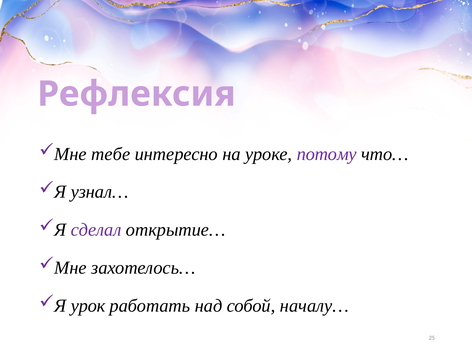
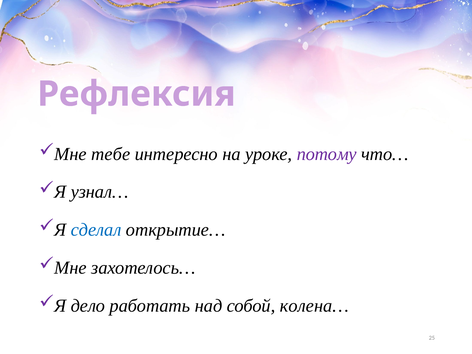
сделал colour: purple -> blue (96, 230)
урок: урок -> дело (88, 306)
началу…: началу… -> колена… (314, 306)
